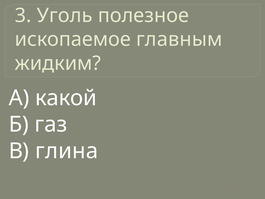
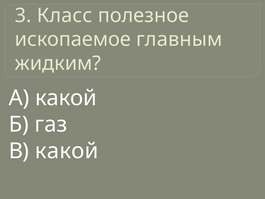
Уголь: Уголь -> Класс (65, 16)
В глина: глина -> какой (67, 151)
